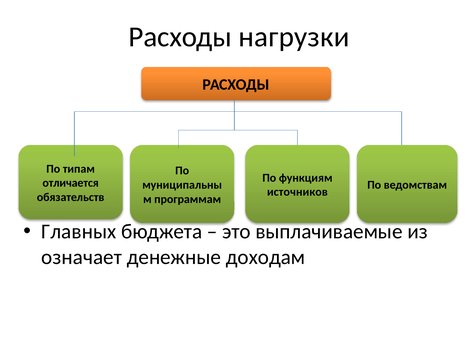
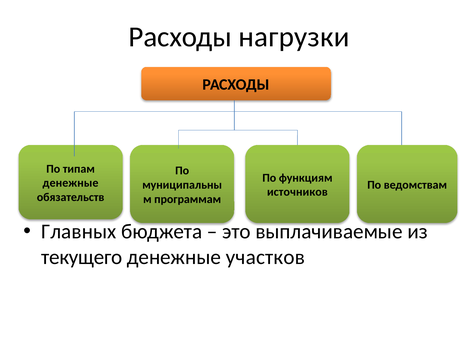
отличается: отличается -> денежные (71, 183)
означает: означает -> текущего (82, 257)
доходам: доходам -> участков (265, 257)
